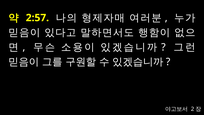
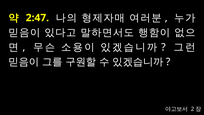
2:57: 2:57 -> 2:47 (37, 18)
